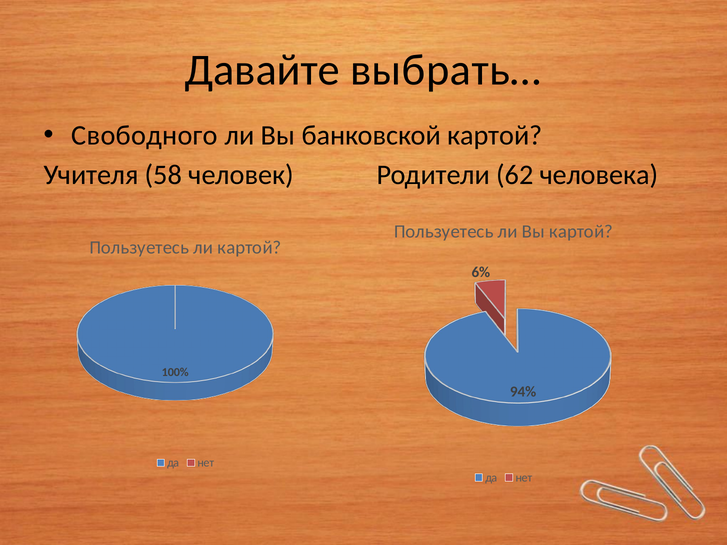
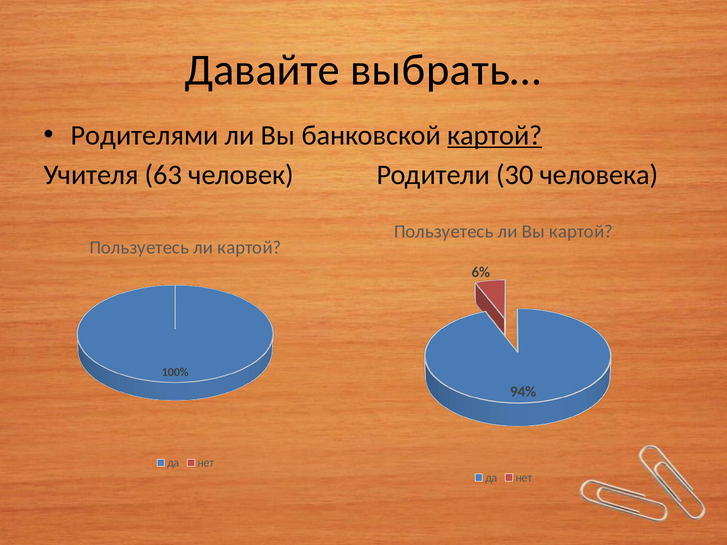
Свободного: Свободного -> Родителями (145, 135)
картой underline: none -> present (495, 135)
58: 58 -> 63 (163, 175)
62: 62 -> 30 (515, 175)
